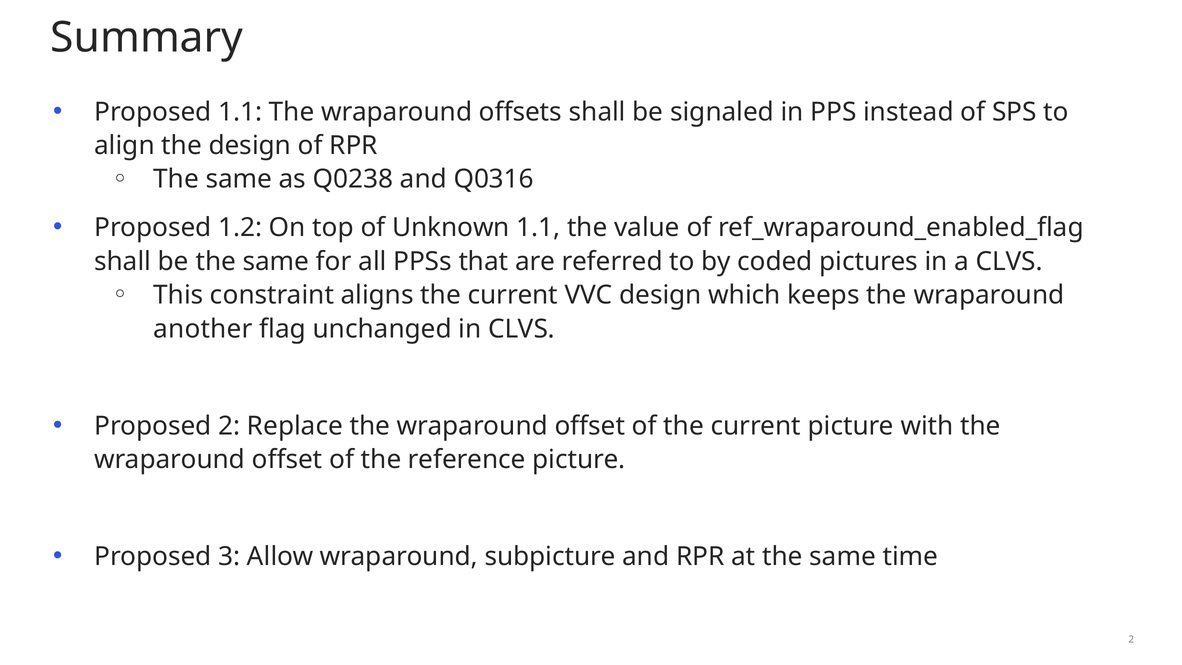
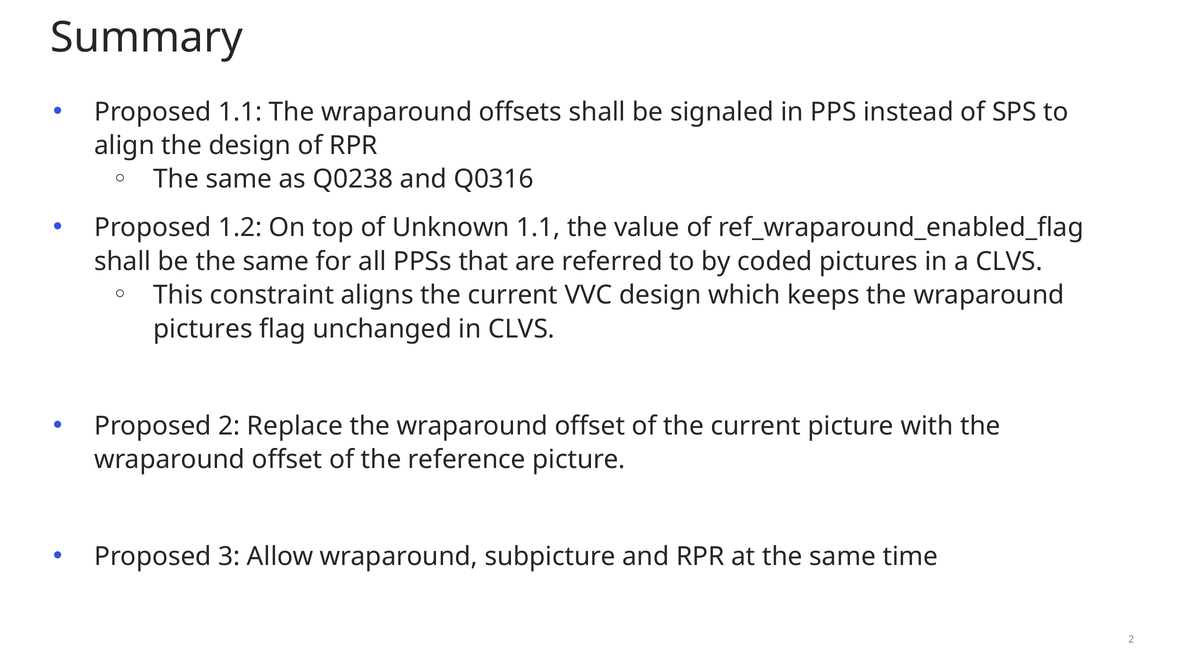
another: another -> pictures (203, 329)
